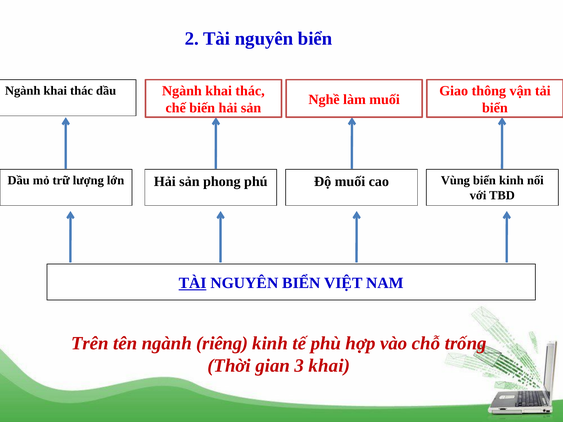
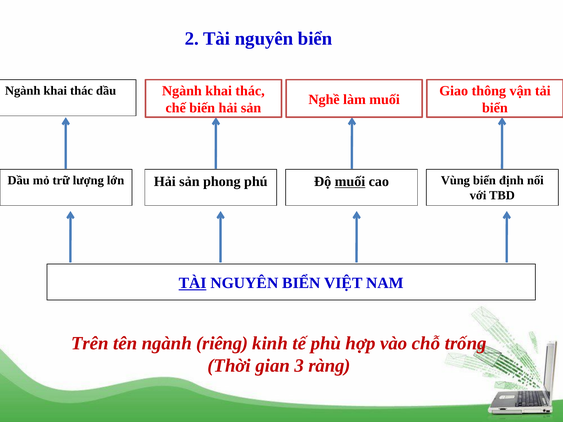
muối underline: none -> present (350, 182)
biển kinh: kinh -> định (511, 181)
3 khai: khai -> ràng (330, 366)
